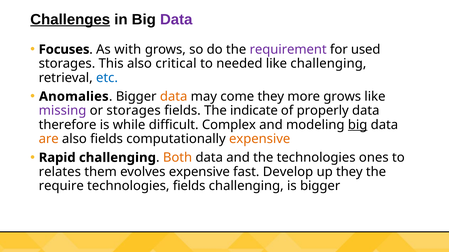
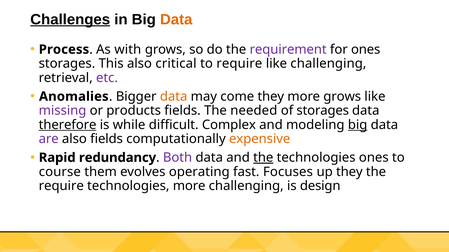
Data colour: purple -> orange (176, 20)
Focuses: Focuses -> Process (64, 50)
for used: used -> ones (366, 50)
to needed: needed -> require (239, 64)
etc colour: blue -> purple (107, 78)
or storages: storages -> products (134, 111)
indicate: indicate -> needed (254, 111)
of properly: properly -> storages (323, 111)
therefore underline: none -> present (68, 125)
are colour: orange -> purple (49, 139)
Rapid challenging: challenging -> redundancy (118, 158)
Both colour: orange -> purple (178, 158)
the underline: none -> present (263, 158)
relates: relates -> course (60, 172)
evolves expensive: expensive -> operating (199, 172)
Develop: Develop -> Focuses (288, 172)
technologies fields: fields -> more (189, 186)
is bigger: bigger -> design (320, 186)
